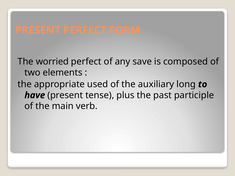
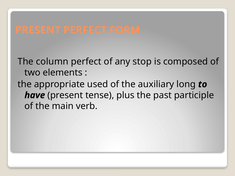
worried: worried -> column (52, 62)
save: save -> stop (142, 62)
